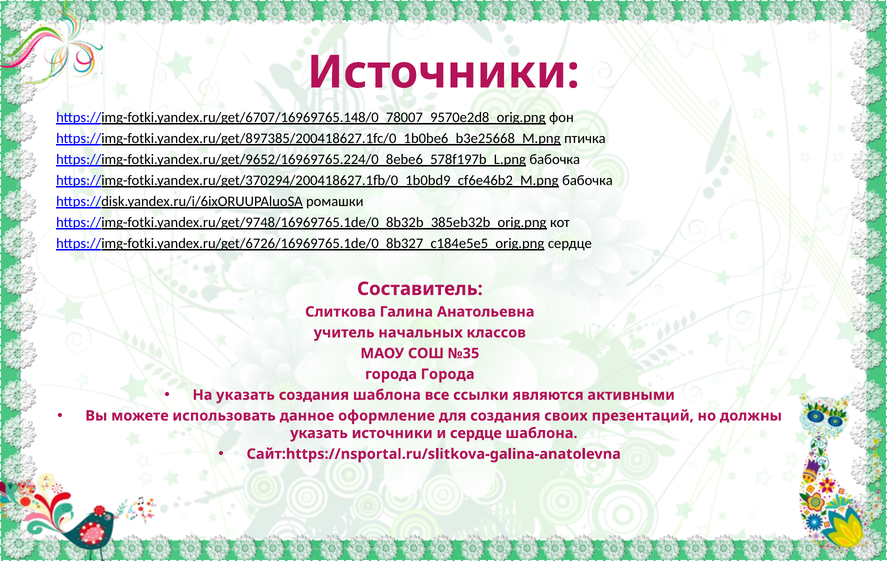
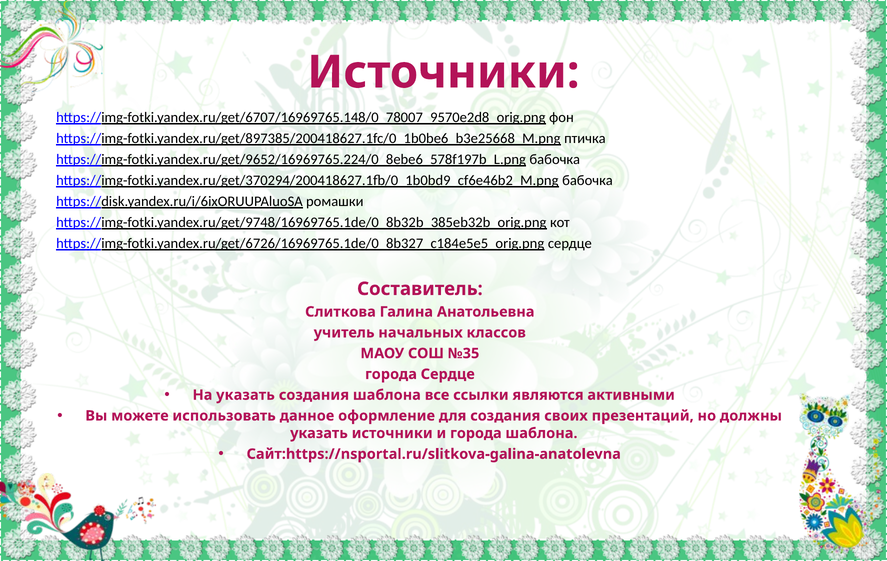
города Города: Города -> Сердце (448, 374)
и сердце: сердце -> города (476, 433)
